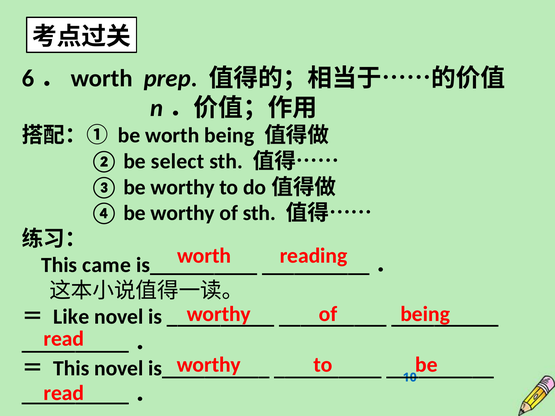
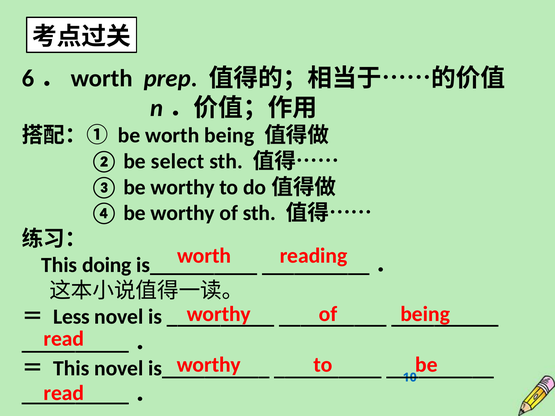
came: came -> doing (107, 265)
Like: Like -> Less (71, 317)
